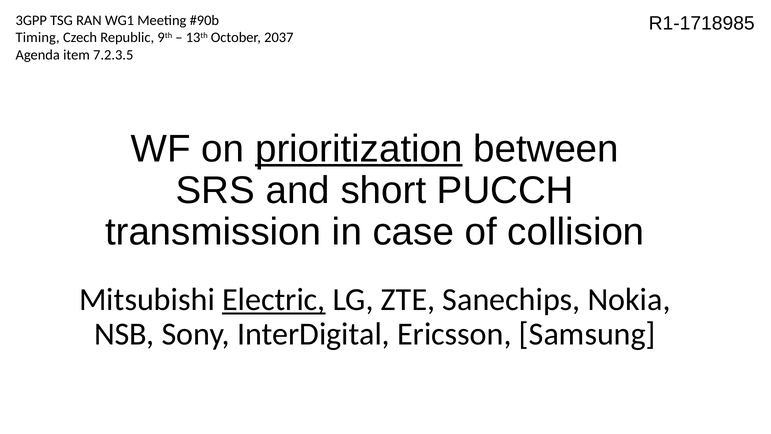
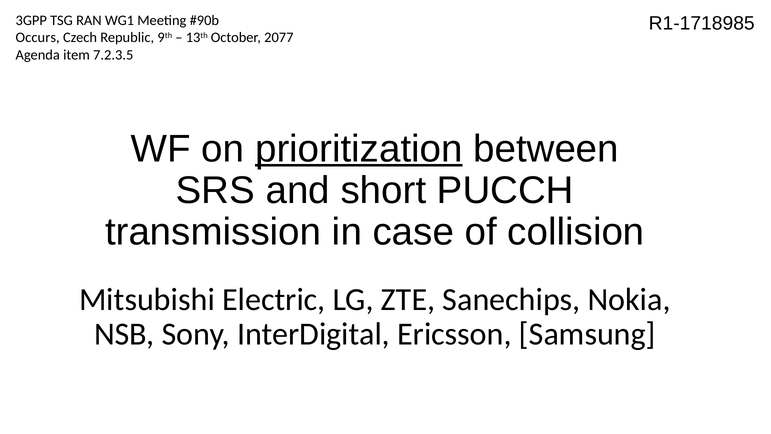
Timing: Timing -> Occurs (38, 38)
2037: 2037 -> 2077 (279, 38)
Electric underline: present -> none (274, 299)
